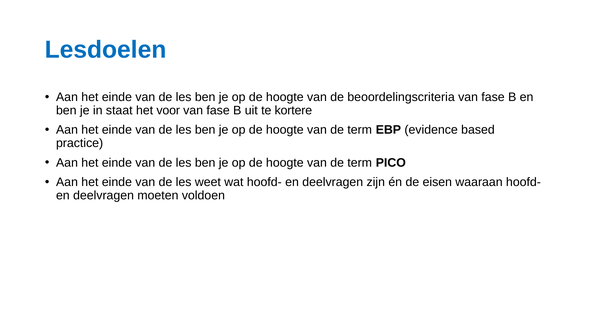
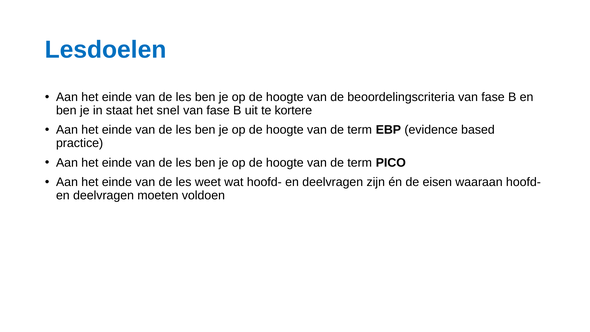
voor: voor -> snel (168, 110)
